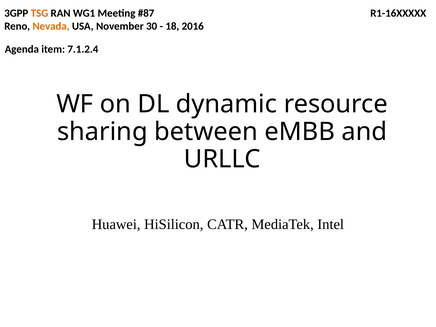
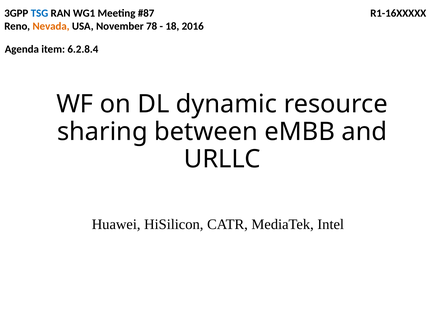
TSG colour: orange -> blue (39, 13)
30: 30 -> 78 (152, 26)
7.1.2.4: 7.1.2.4 -> 6.2.8.4 (83, 49)
